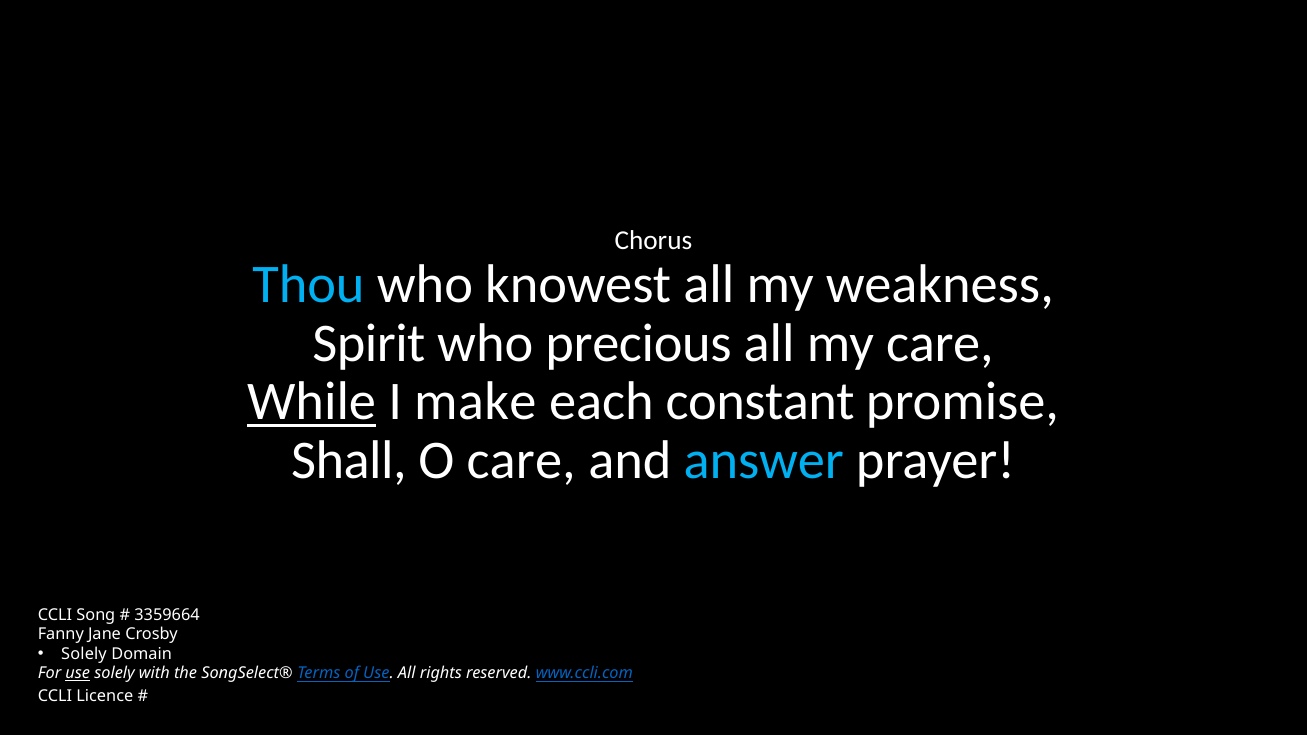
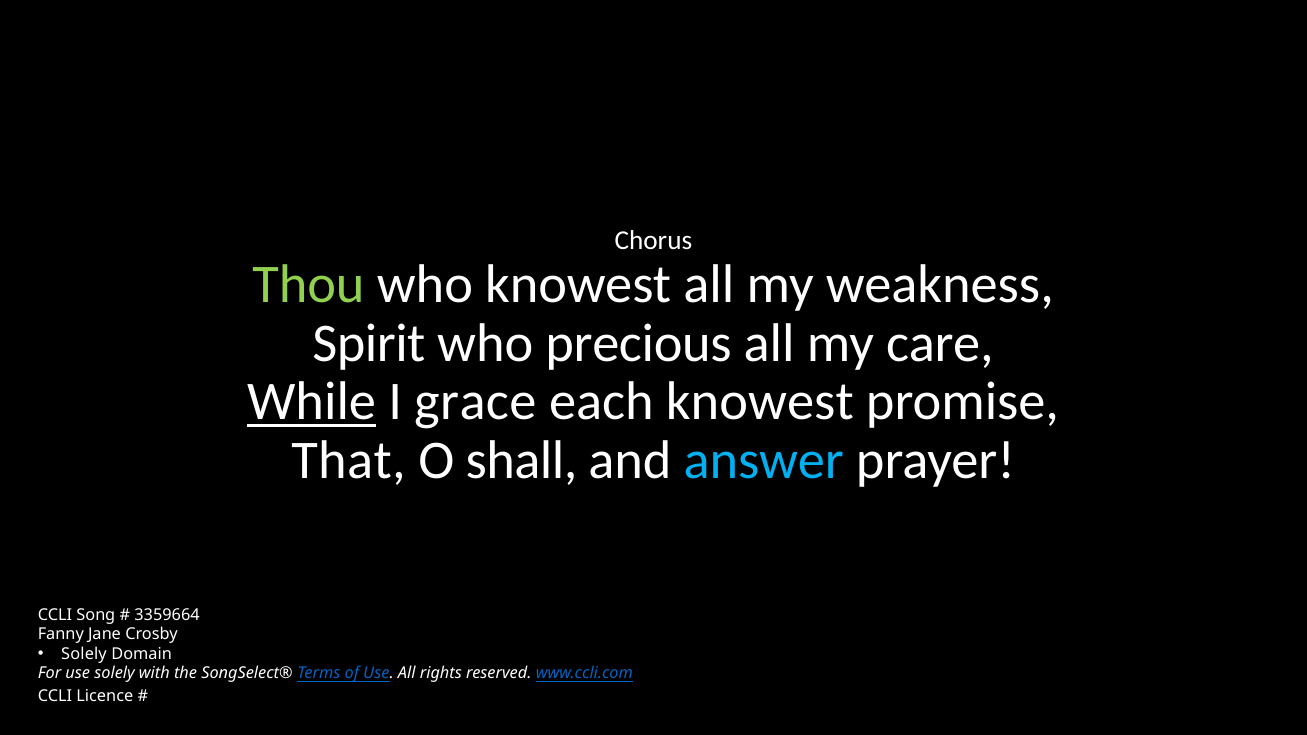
Thou colour: light blue -> light green (308, 284)
make: make -> grace (475, 402)
each constant: constant -> knowest (760, 402)
Shall: Shall -> That (348, 461)
O care: care -> shall (522, 461)
use underline: present -> none (78, 674)
